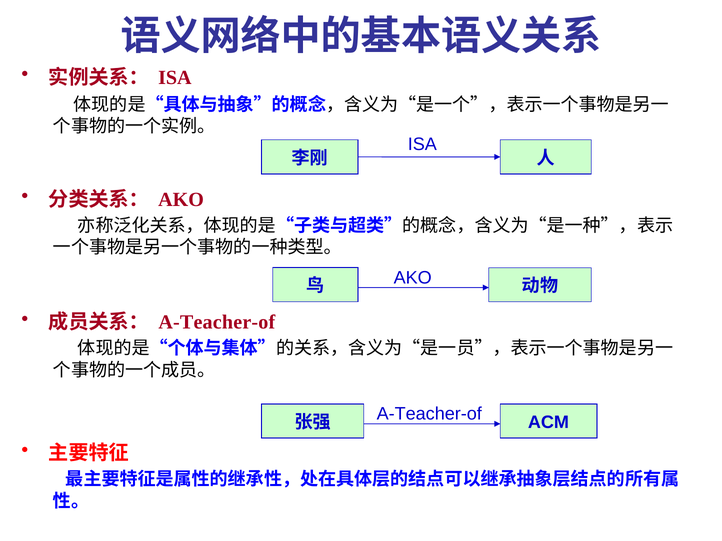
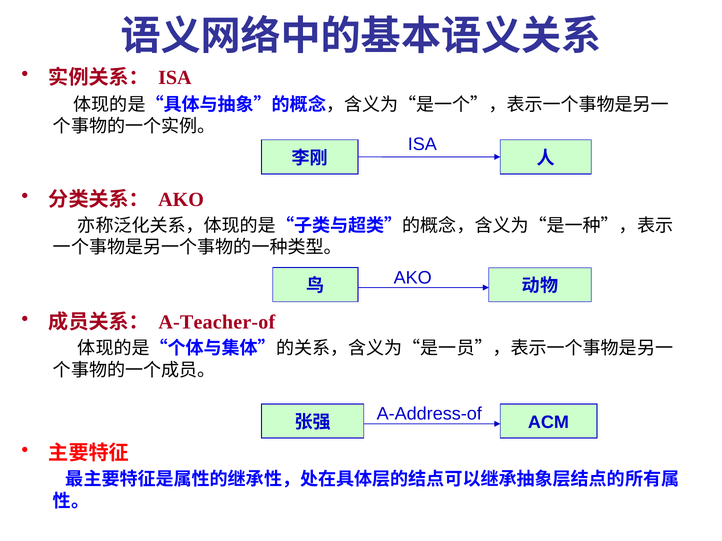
A-Teacher-of: A-Teacher-of -> A-Address-of (429, 414)
